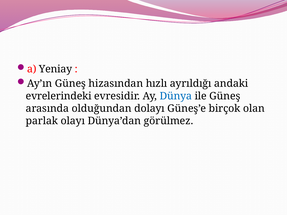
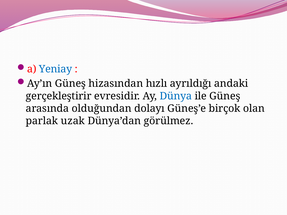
Yeniay colour: black -> blue (56, 69)
evrelerindeki: evrelerindeki -> gerçekleştirir (59, 96)
olayı: olayı -> uzak (73, 121)
